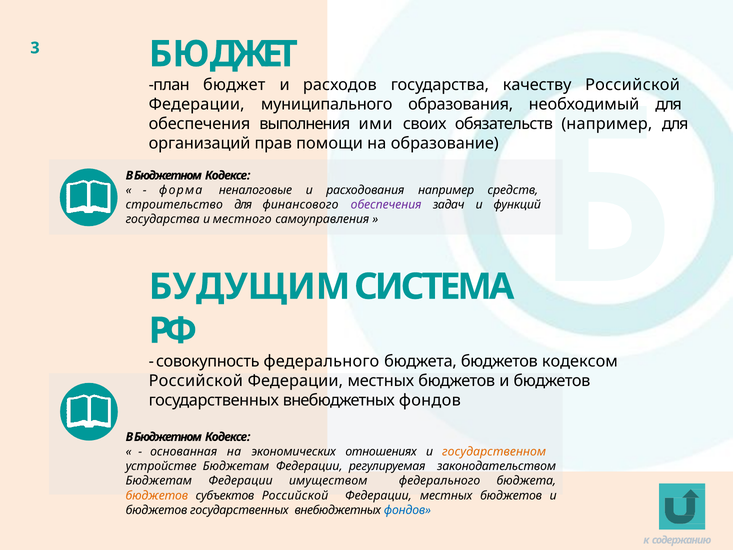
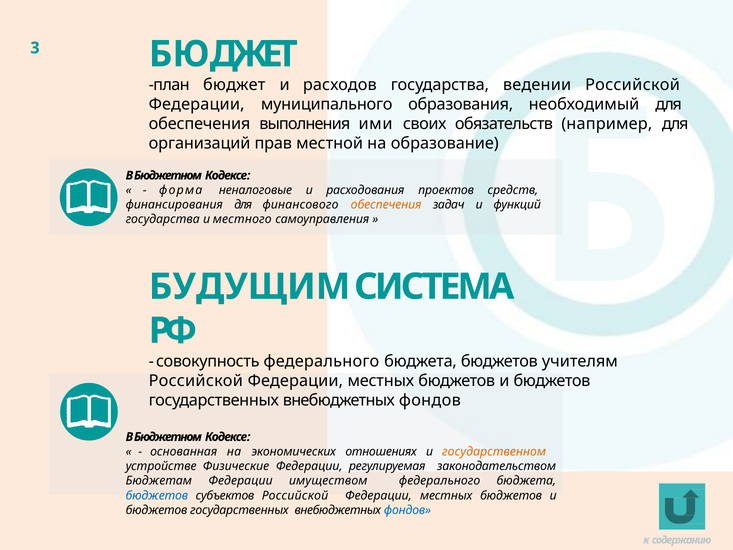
качеству: качеству -> ведении (537, 85)
помощи: помощи -> местной (330, 143)
расходования например: например -> проектов (446, 190)
строительство: строительство -> финансирования (174, 205)
обеспечения colour: purple -> orange (386, 205)
кодексом: кодексом -> учителям (580, 361)
устройстве Бюджетам: Бюджетам -> Физические (236, 466)
бюджетов colour: orange -> blue (157, 495)
